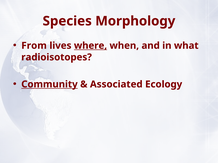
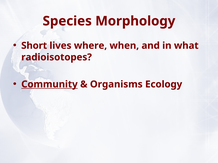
From: From -> Short (34, 46)
where underline: present -> none (90, 46)
Associated: Associated -> Organisms (116, 85)
